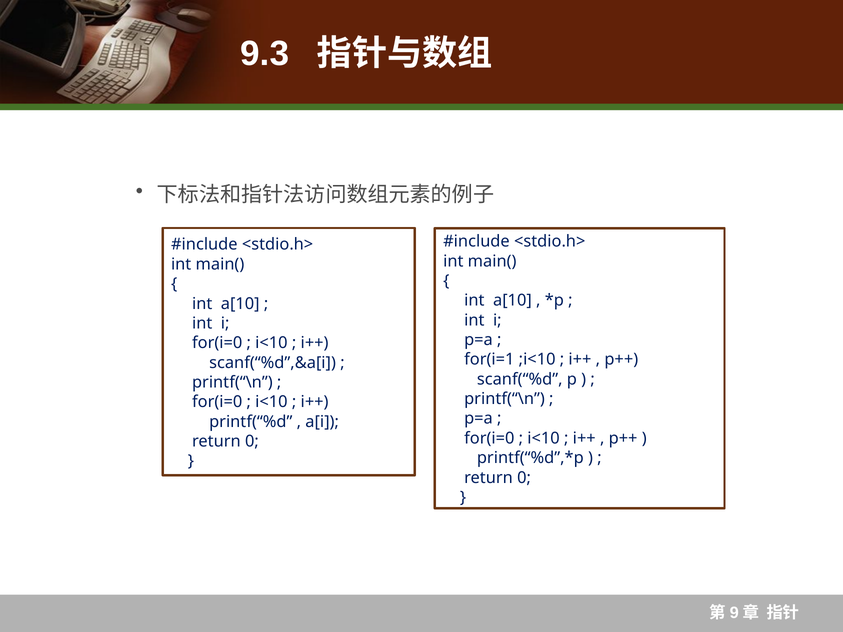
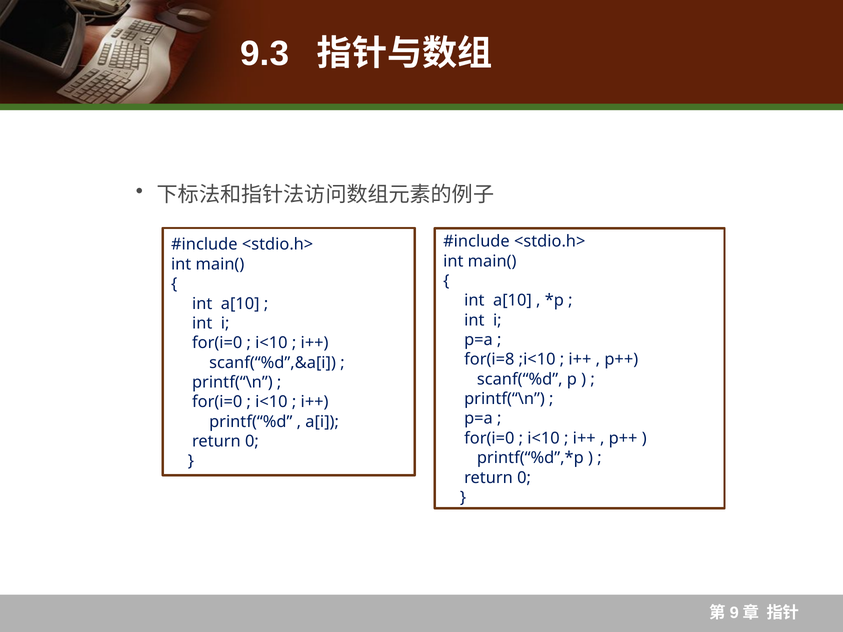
for(i=1: for(i=1 -> for(i=8 (489, 360)
